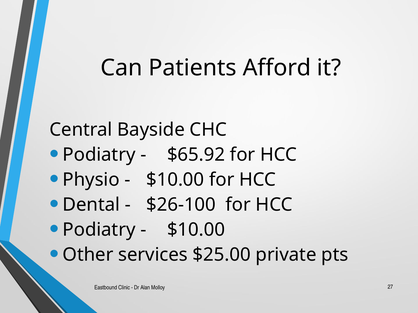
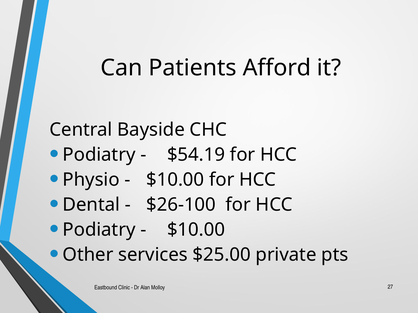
$65.92: $65.92 -> $54.19 (196, 155)
